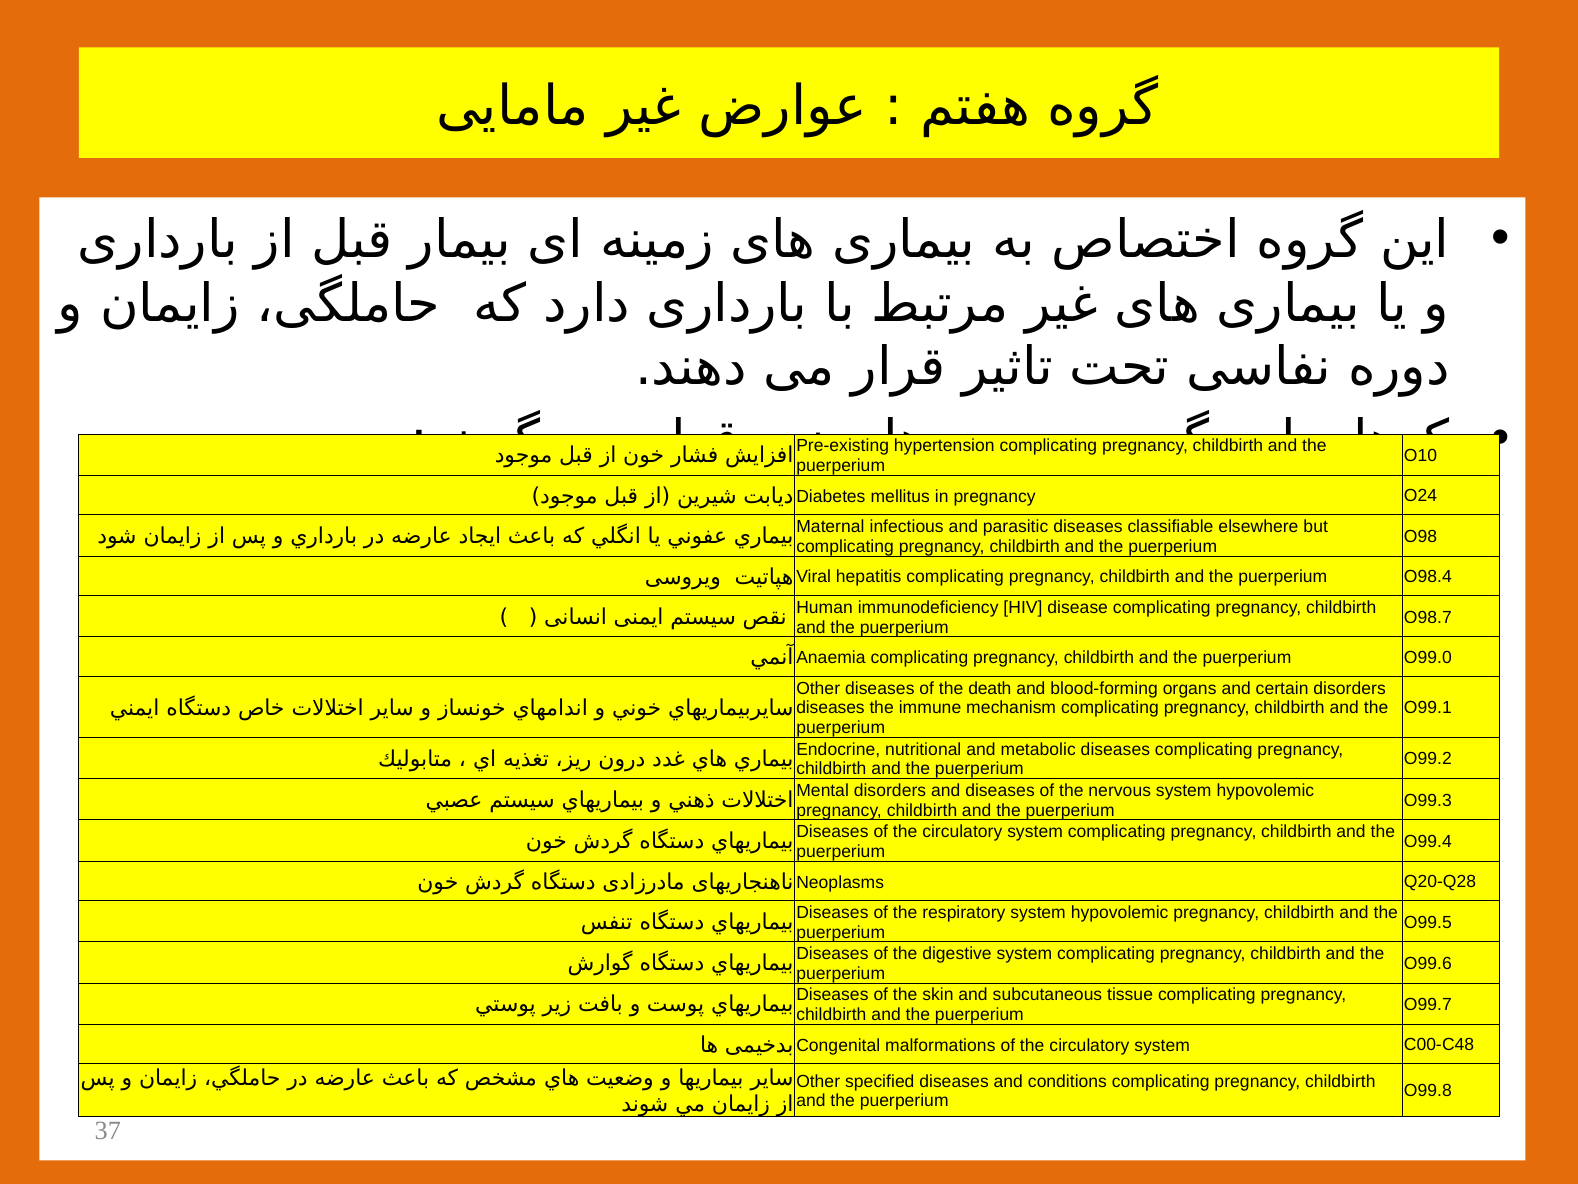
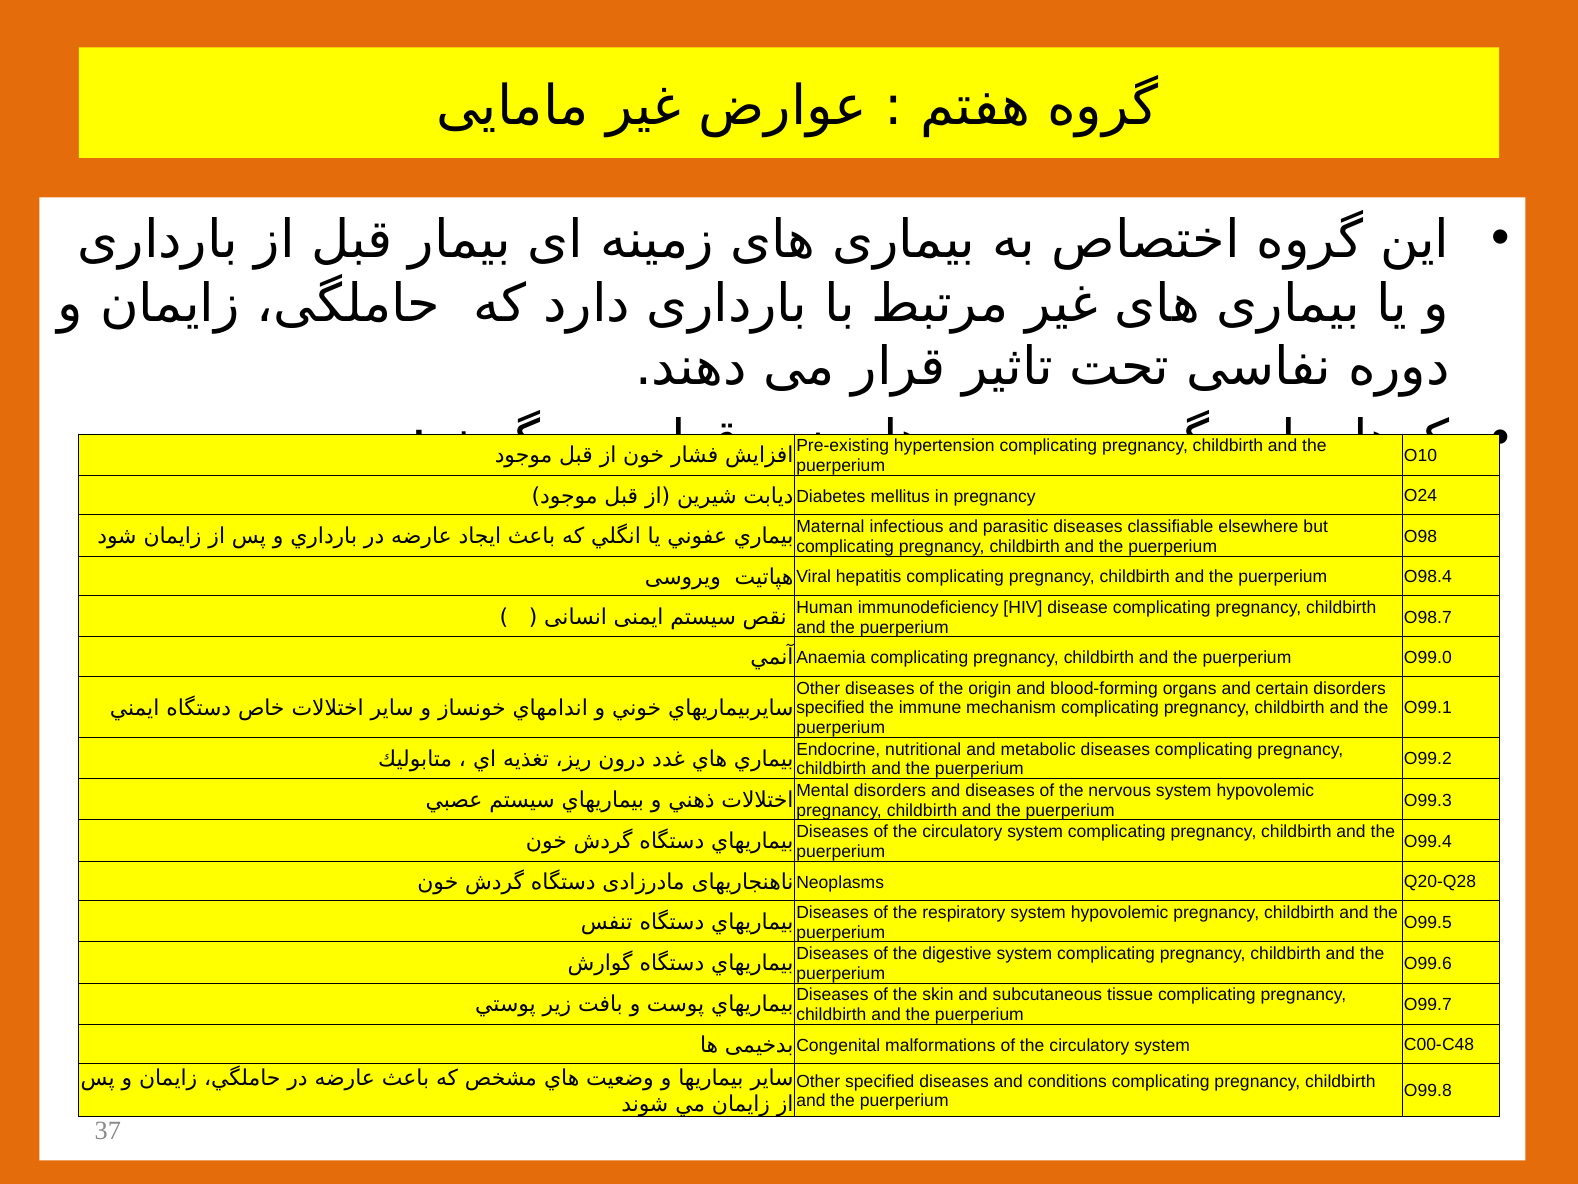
death: death -> origin (990, 688)
diseases: diseases -> specified (831, 708)
